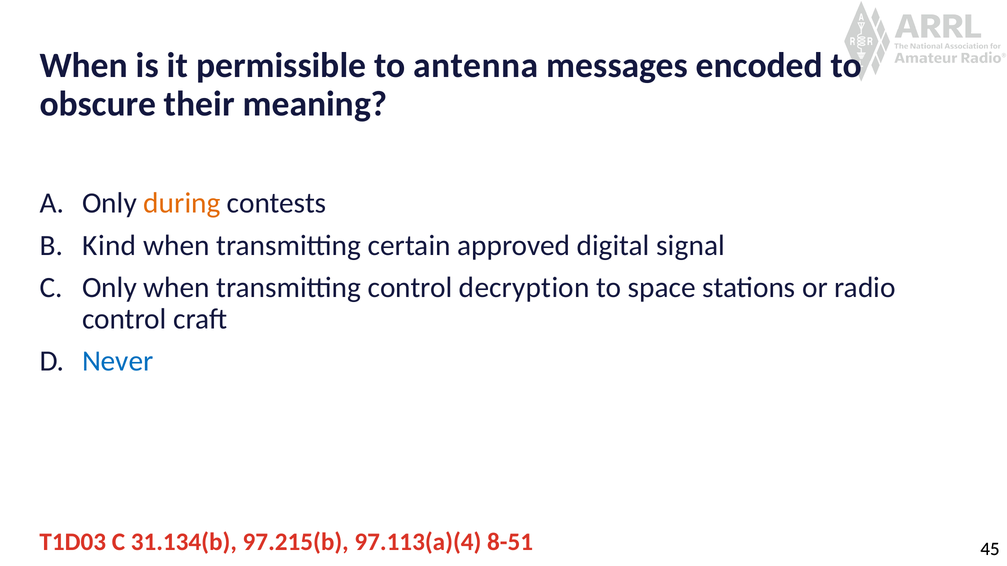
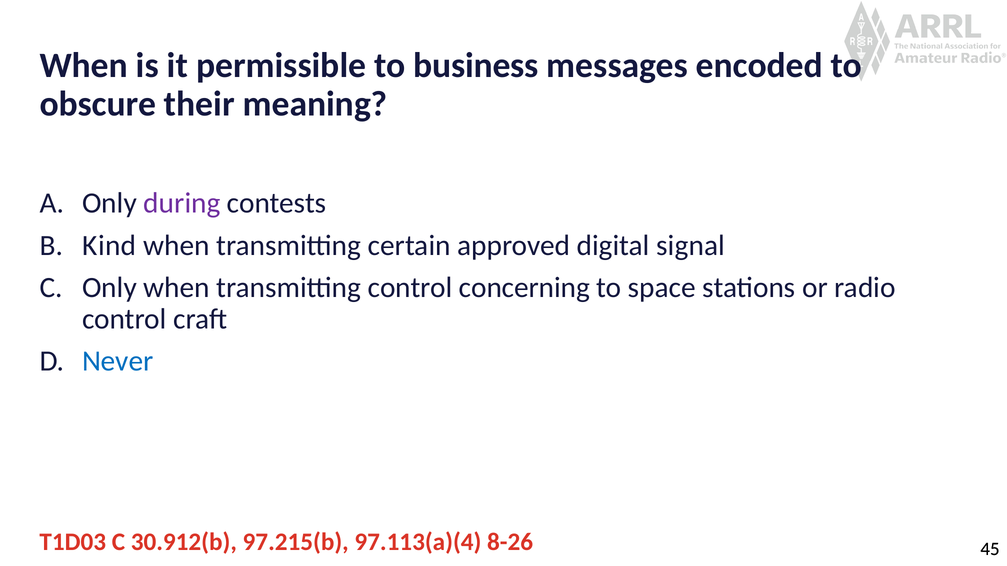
antenna: antenna -> business (476, 65)
during colour: orange -> purple (182, 203)
decryption: decryption -> concerning (524, 288)
31.134(b: 31.134(b -> 30.912(b (184, 542)
8-51: 8-51 -> 8-26 (510, 542)
